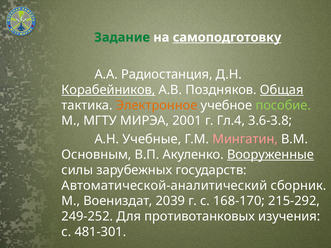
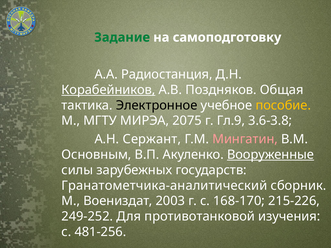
самоподготовку underline: present -> none (227, 37)
Общая underline: present -> none (282, 90)
Электронное colour: orange -> black (157, 105)
пособие colour: light green -> yellow (283, 105)
2001: 2001 -> 2075 (187, 121)
Гл.4: Гл.4 -> Гл.9 (231, 121)
Учебные: Учебные -> Сержант (152, 139)
Автоматической-аналитический: Автоматической-аналитический -> Гранатометчика-аналитический (164, 186)
2039: 2039 -> 2003 (170, 201)
215-292: 215-292 -> 215-226 (294, 201)
противотанковых: противотанковых -> противотанковой (200, 217)
481-301: 481-301 -> 481-256 (100, 232)
